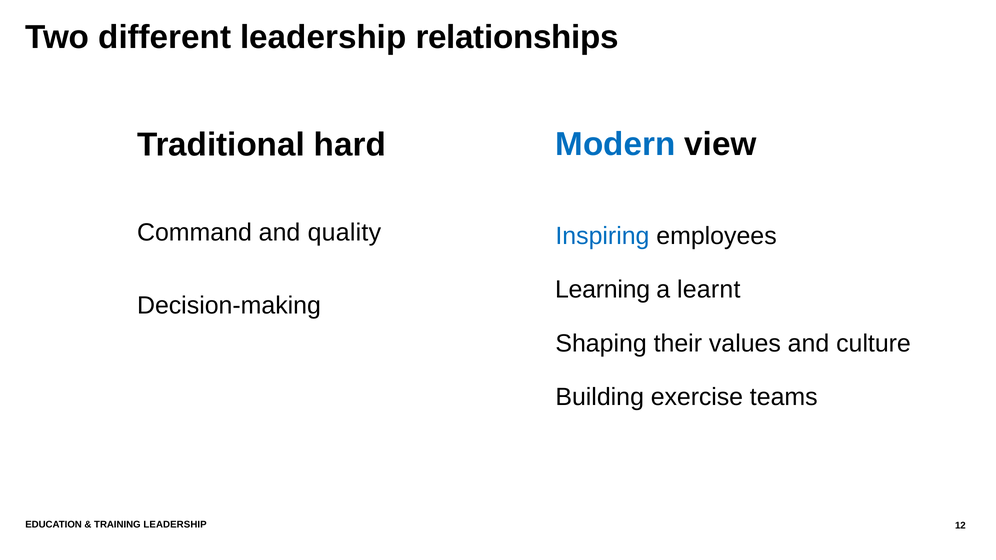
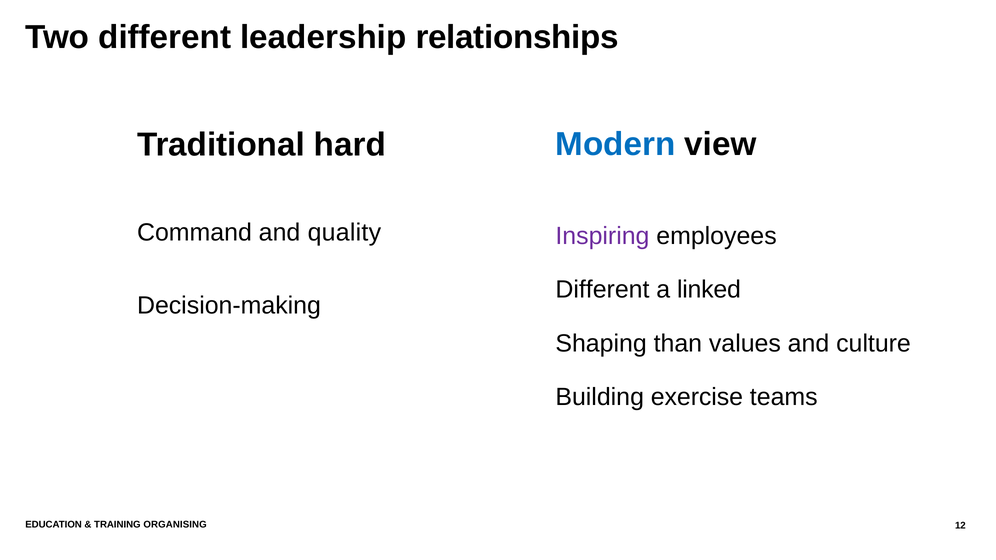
Inspiring colour: blue -> purple (602, 236)
Learning: Learning -> Different (602, 290)
learnt: learnt -> linked (709, 290)
their: their -> than (678, 344)
TRAINING LEADERSHIP: LEADERSHIP -> ORGANISING (175, 525)
